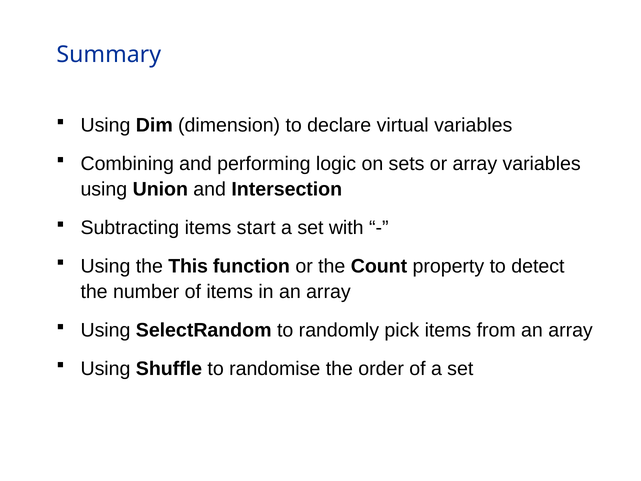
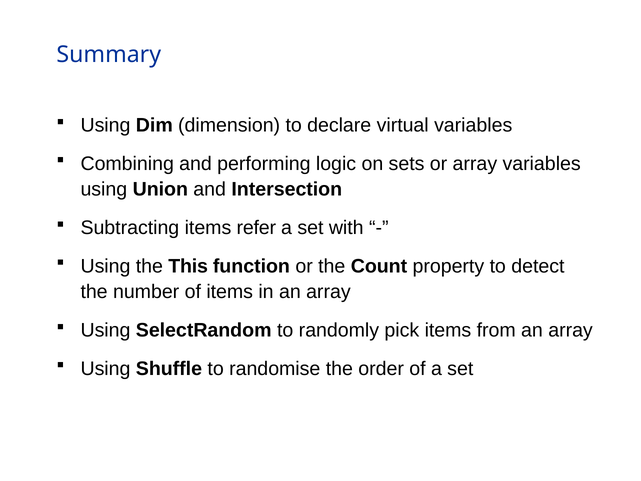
start: start -> refer (256, 228)
